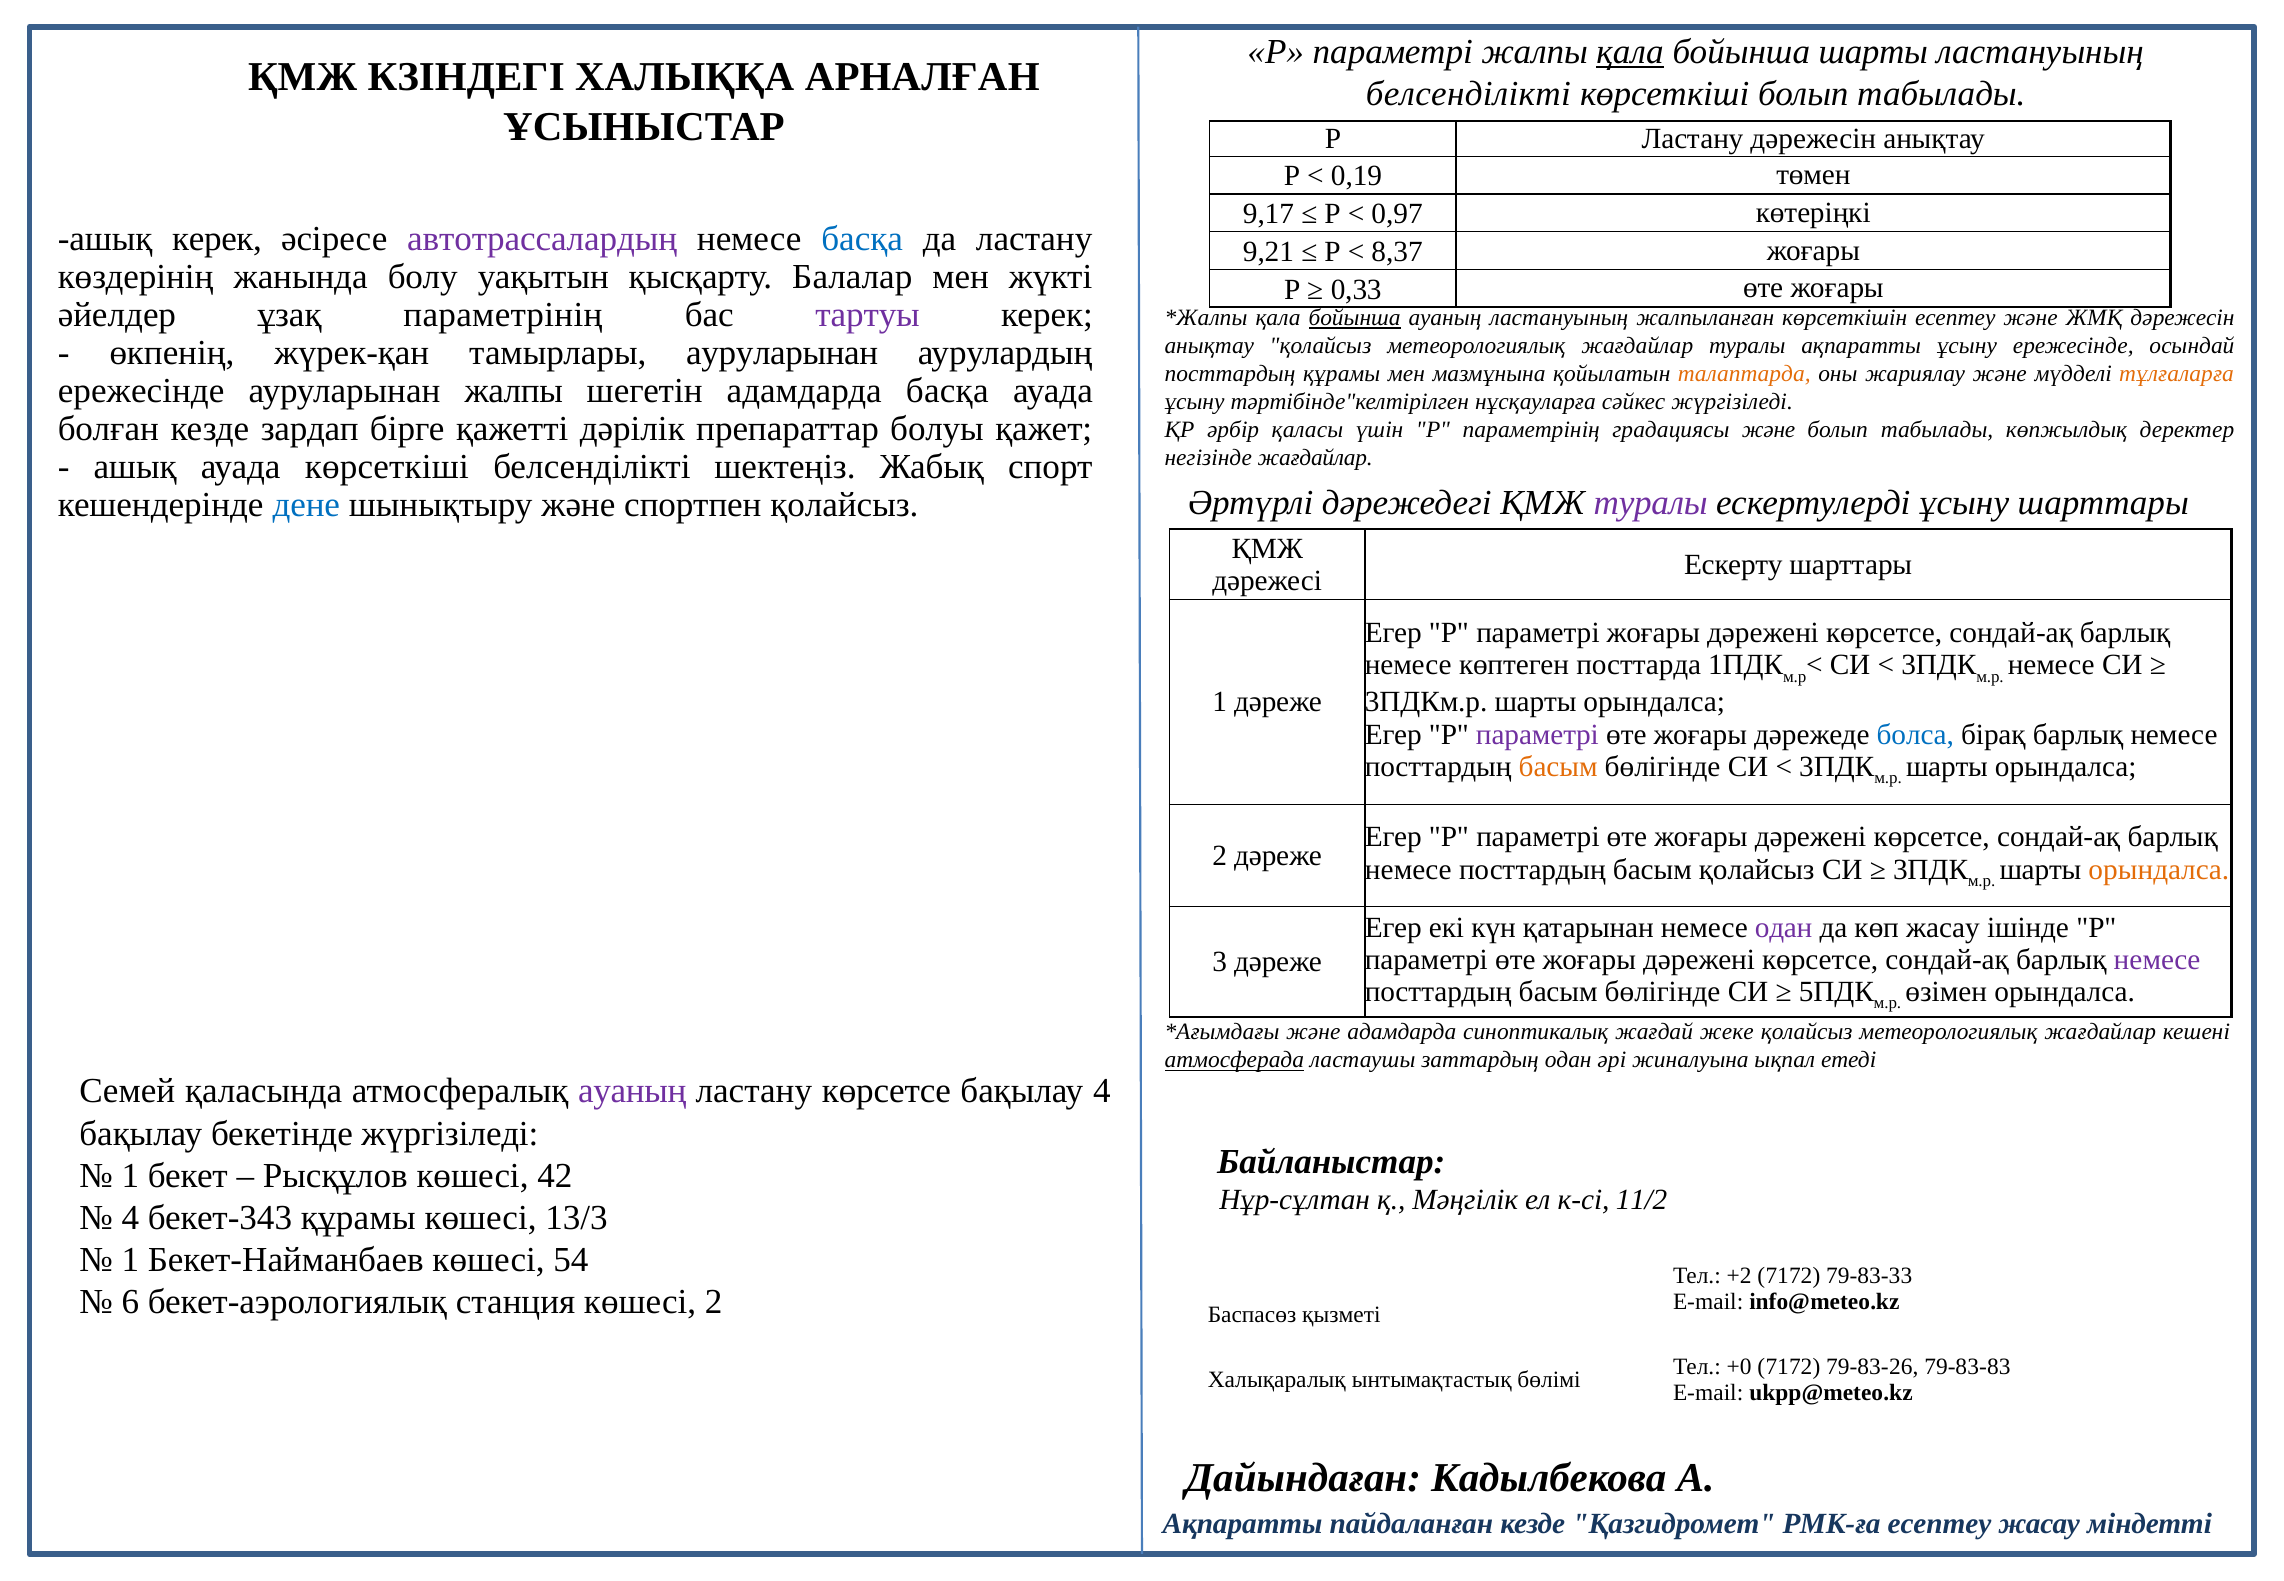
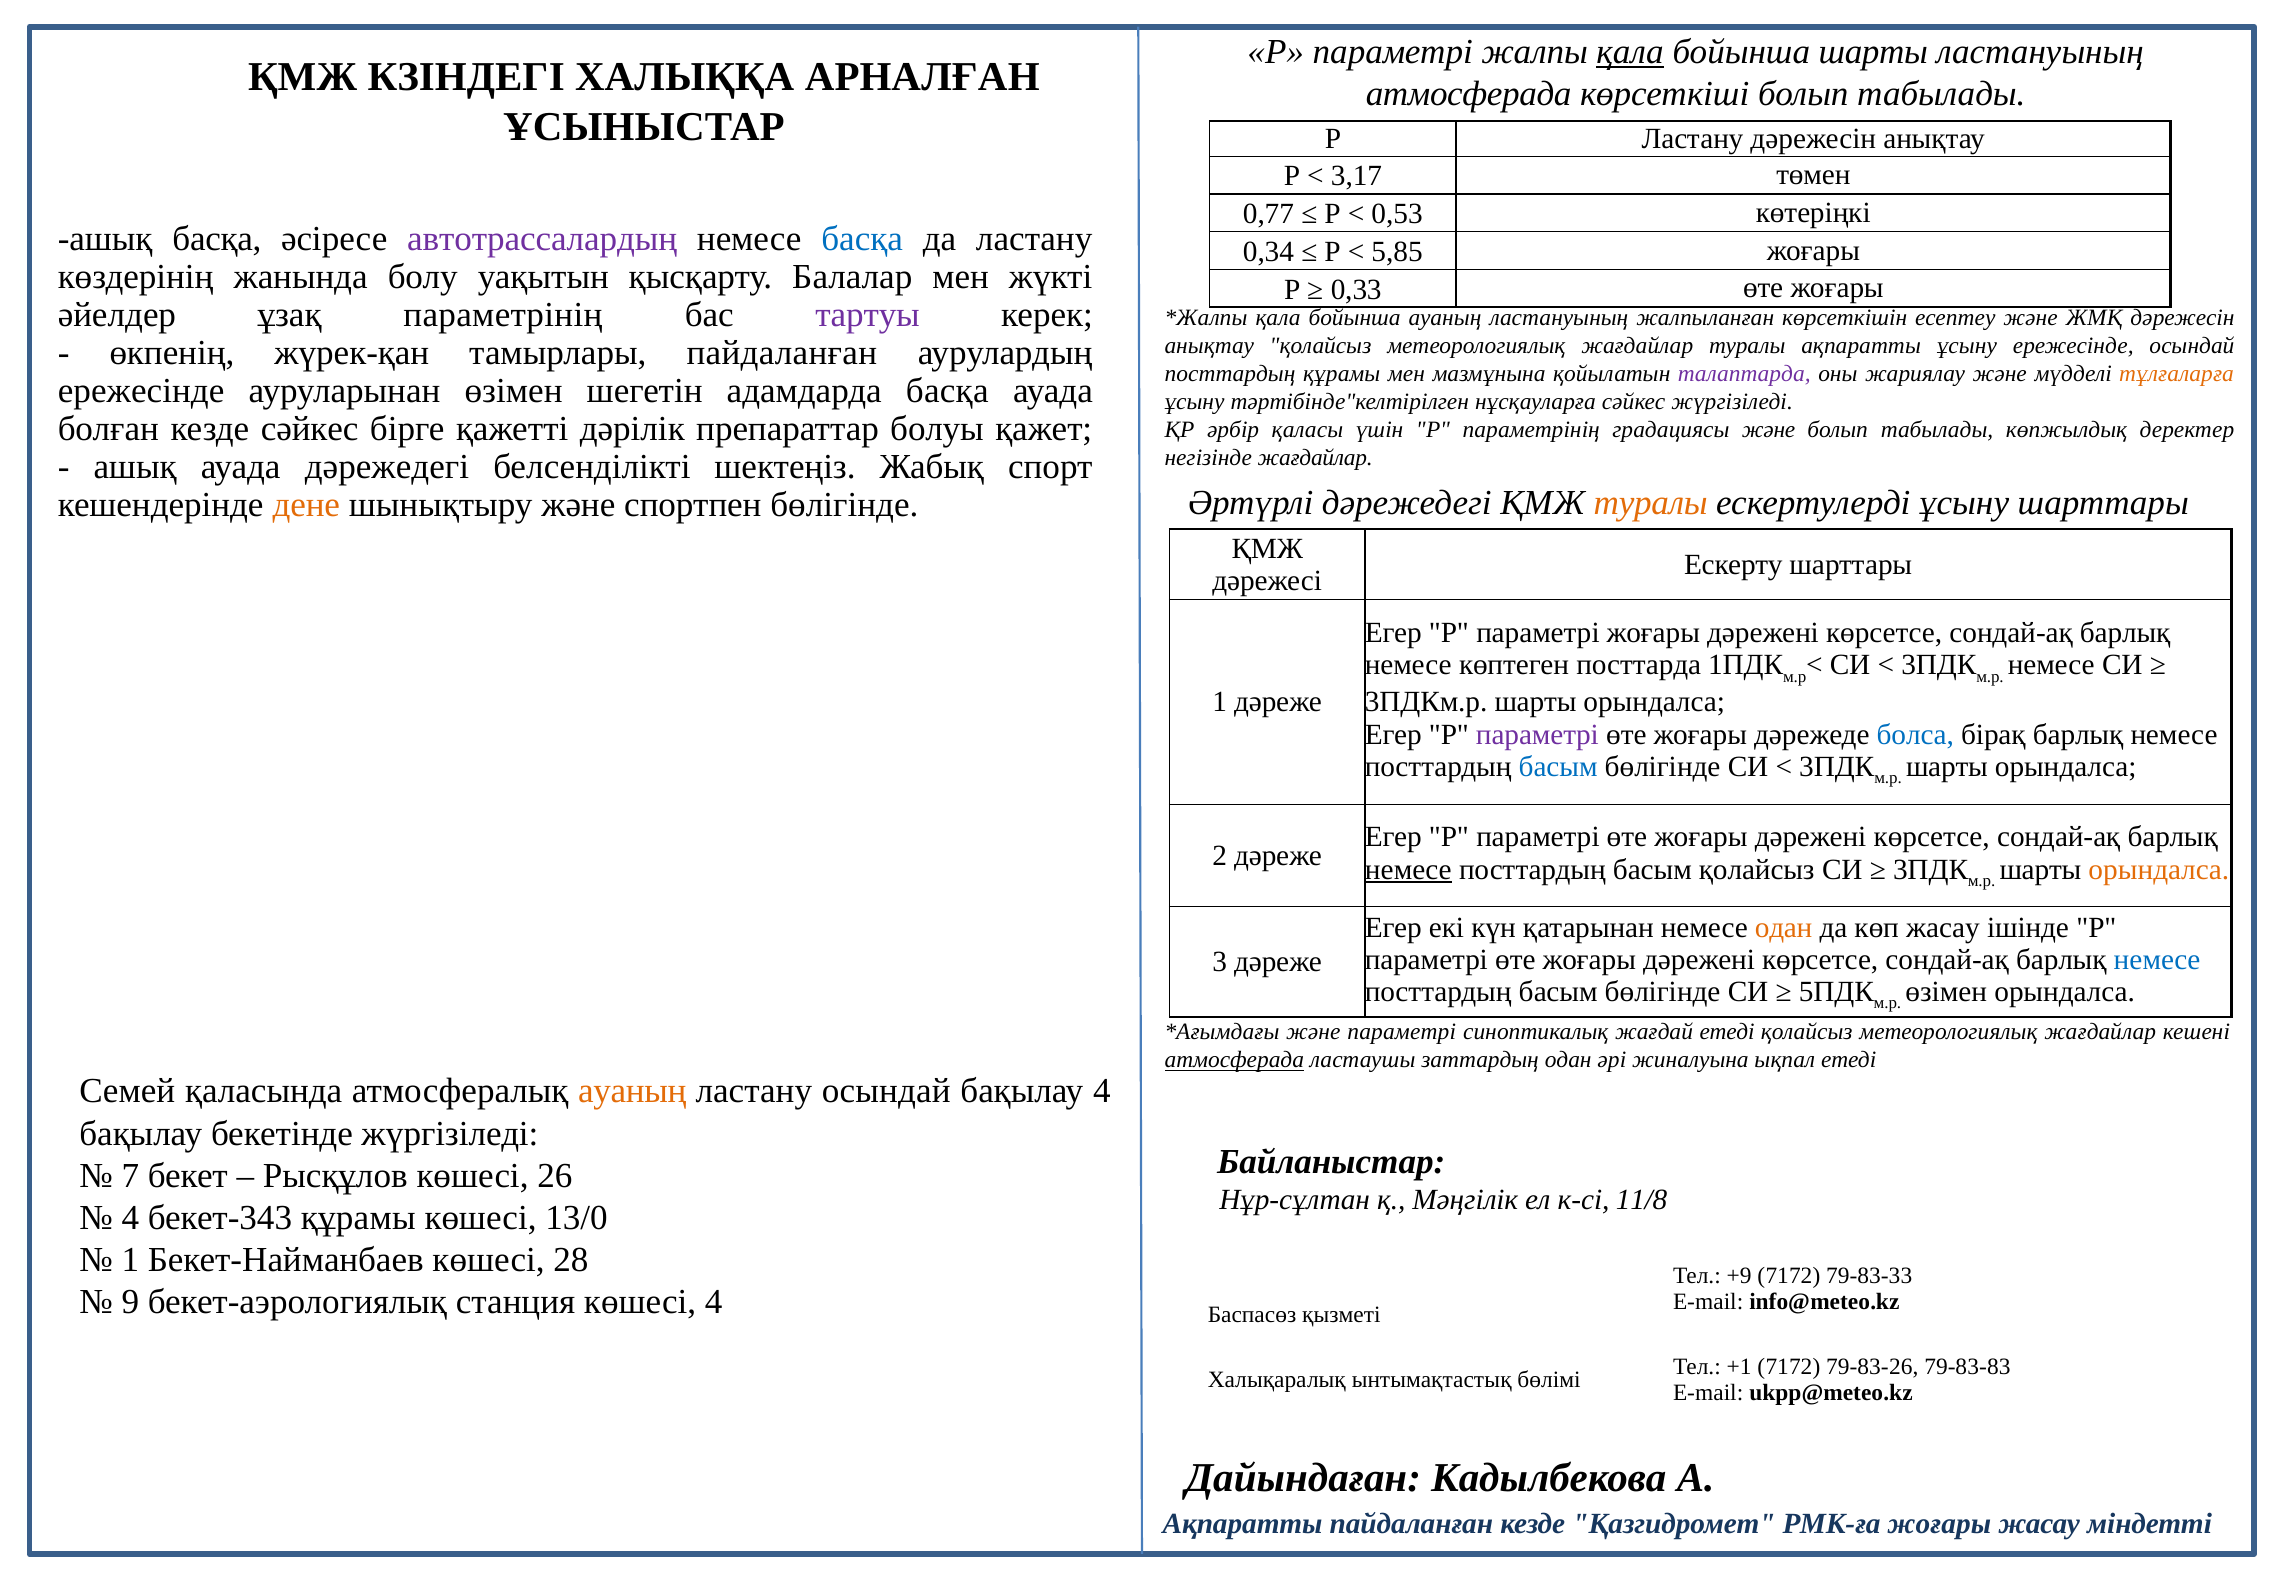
белсенділікті: белсенділікті -> атмосферада (1469, 94)
0,19: 0,19 -> 3,17 (1357, 176)
9,17: 9,17 -> 0,77 (1268, 214)
0,97: 0,97 -> 0,53 (1397, 214)
ашық керек: керек -> басқа (217, 239)
9,21: 9,21 -> 0,34 (1268, 252)
8,37: 8,37 -> 5,85 (1397, 252)
бойынша underline: present -> none (1355, 318)
тамырлары ауруларынан: ауруларынан -> пайдаланған (782, 353)
талаптарда colour: orange -> purple (1744, 374)
ауруларынан жалпы: жалпы -> өзімен (514, 391)
кезде зардап: зардап -> сәйкес (310, 429)
ауада көрсеткіші: көрсеткіші -> дәрежедегі (387, 467)
туралы colour: purple -> orange (1651, 503)
дене colour: blue -> orange (306, 505)
спортпен қолайсыз: қолайсыз -> бөлігінде (844, 505)
басым colour: orange -> blue (1558, 767)
немесе underline: none -> present (1408, 870)
одан colour: purple -> orange (1784, 928)
немесе colour: purple -> blue (2157, 960)
және адамдарда: адамдарда -> параметрі (1402, 1032)
жағдай жеке: жеке -> етеді (1727, 1032)
ауаның colour: purple -> orange (632, 1092)
ластану көрсетсе: көрсетсе -> осындай (886, 1092)
1: 1 -> 7 (130, 1176)
42: 42 -> 26 (555, 1176)
11/2: 11/2 -> 11/8 (1642, 1200)
13/3: 13/3 -> 13/0 (577, 1218)
54: 54 -> 28 (571, 1260)
+2: +2 -> +9 (1739, 1276)
6: 6 -> 9 (130, 1302)
көшесі 2: 2 -> 4 (714, 1302)
+0: +0 -> +1 (1739, 1367)
РМК-ға есептеу: есептеу -> жоғары (1939, 1524)
